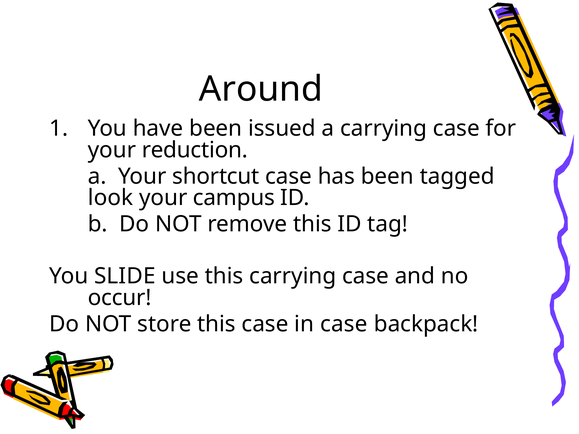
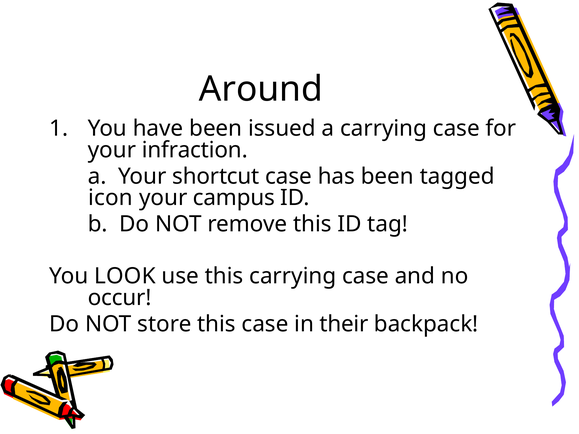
reduction: reduction -> infraction (195, 150)
look: look -> icon (110, 198)
SLIDE: SLIDE -> LOOK (125, 276)
in case: case -> their (344, 324)
